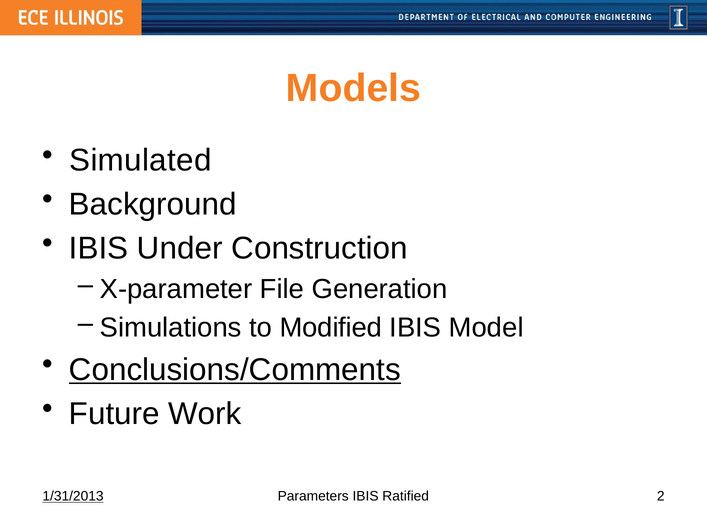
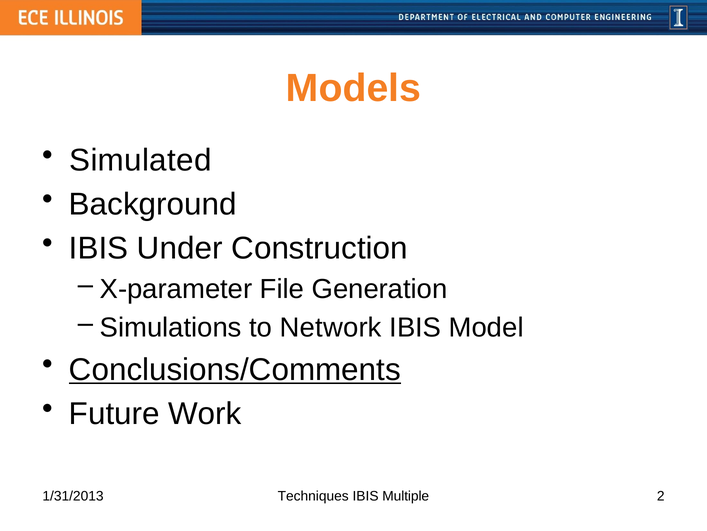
Modified: Modified -> Network (331, 327)
1/31/2013 underline: present -> none (73, 496)
Parameters: Parameters -> Techniques (313, 496)
Ratified: Ratified -> Multiple (406, 496)
